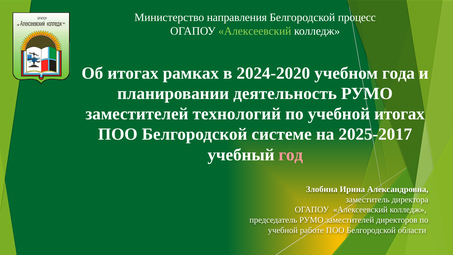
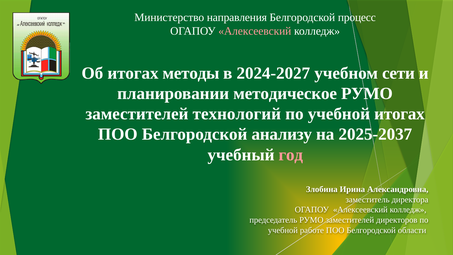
Алексеевский colour: light green -> pink (255, 31)
рамках: рамках -> методы (191, 73)
2024-2020: 2024-2020 -> 2024-2027 (273, 73)
года: года -> сети (398, 73)
деятельность: деятельность -> методическое (285, 93)
системе: системе -> анализу (282, 134)
2025-2017: 2025-2017 -> 2025-2037 (375, 134)
